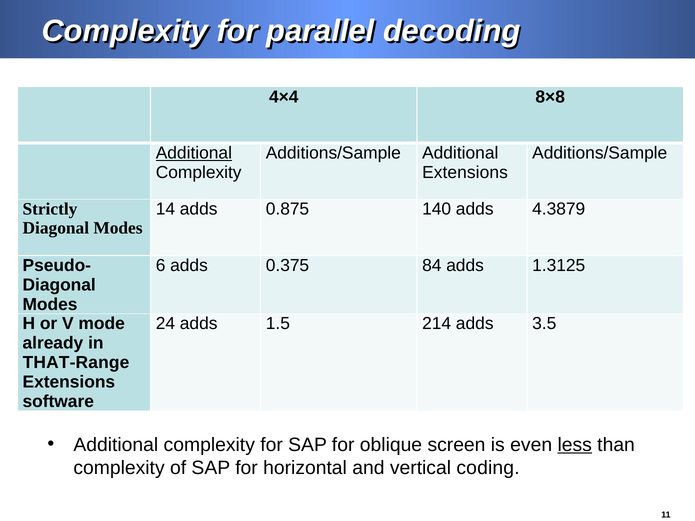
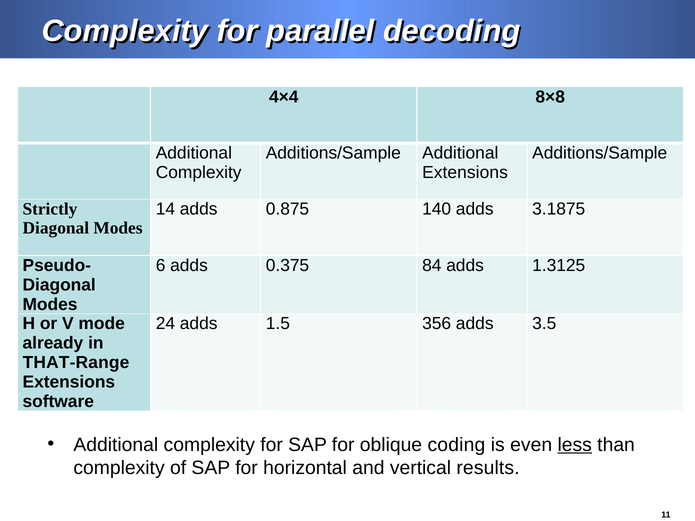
Additional underline: present -> none (194, 153)
4.3879: 4.3879 -> 3.1875 (559, 209)
214: 214 -> 356 (437, 324)
screen: screen -> coding (456, 445)
coding: coding -> results (488, 468)
